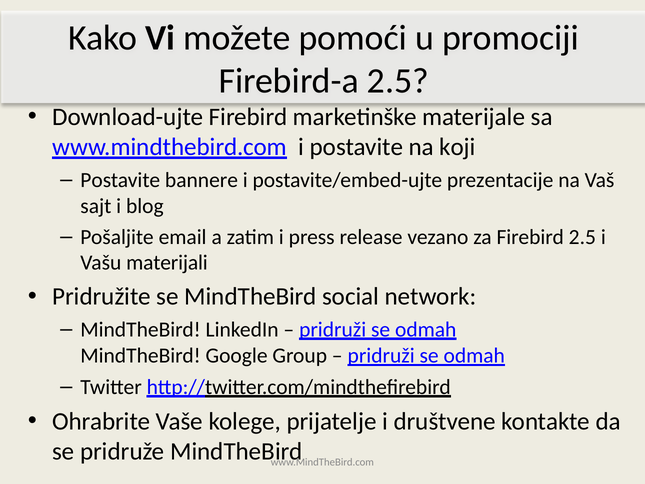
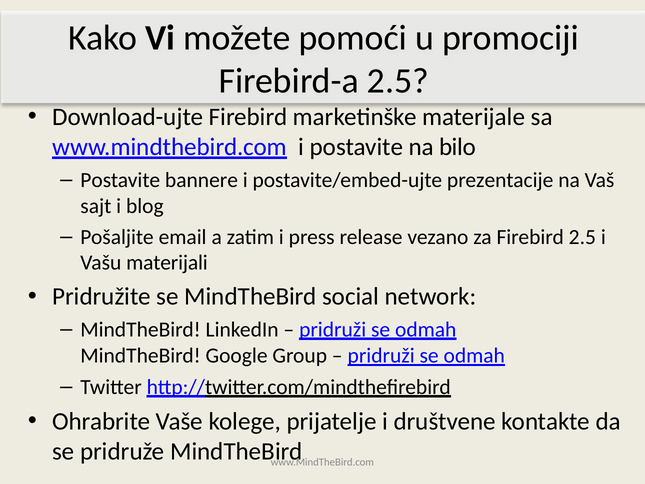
koji: koji -> bilo (458, 147)
